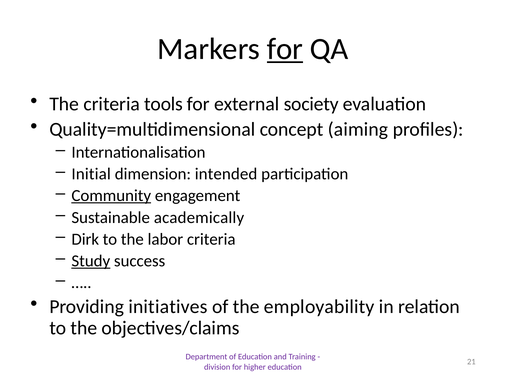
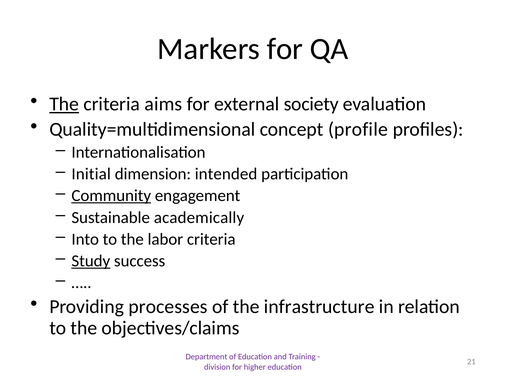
for underline: present -> none (285, 49)
The underline: none -> present (64, 104)
tools: tools -> aims (163, 104)
aiming: aiming -> profile (358, 130)
Dirk: Dirk -> Into (85, 240)
initiatives: initiatives -> processes (168, 307)
employability: employability -> infrastructure (319, 307)
